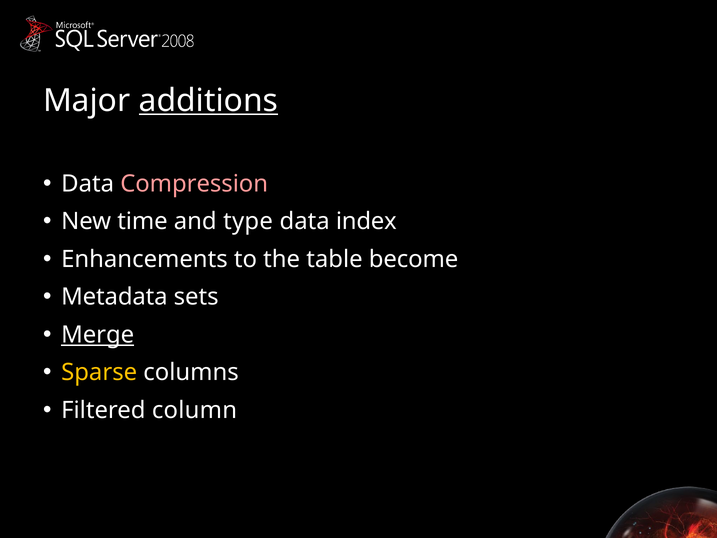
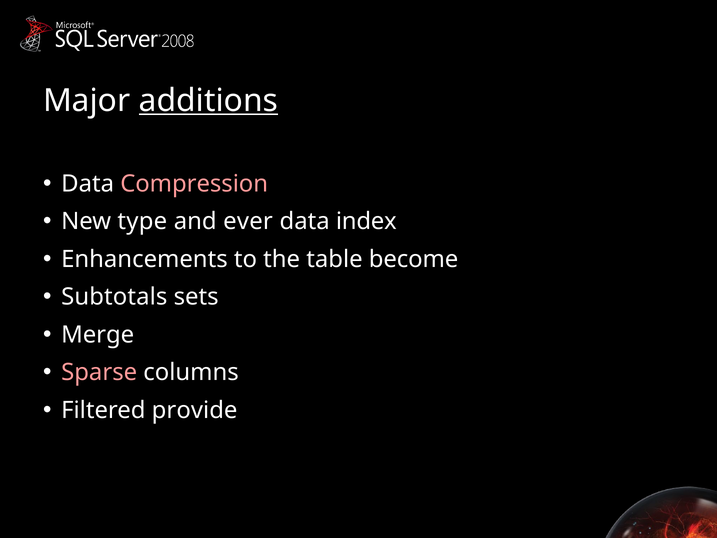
time: time -> type (142, 221)
type: type -> ever (248, 221)
Metadata: Metadata -> Subtotals (114, 297)
Merge underline: present -> none (98, 335)
Sparse colour: yellow -> pink (99, 372)
column: column -> provide (195, 410)
